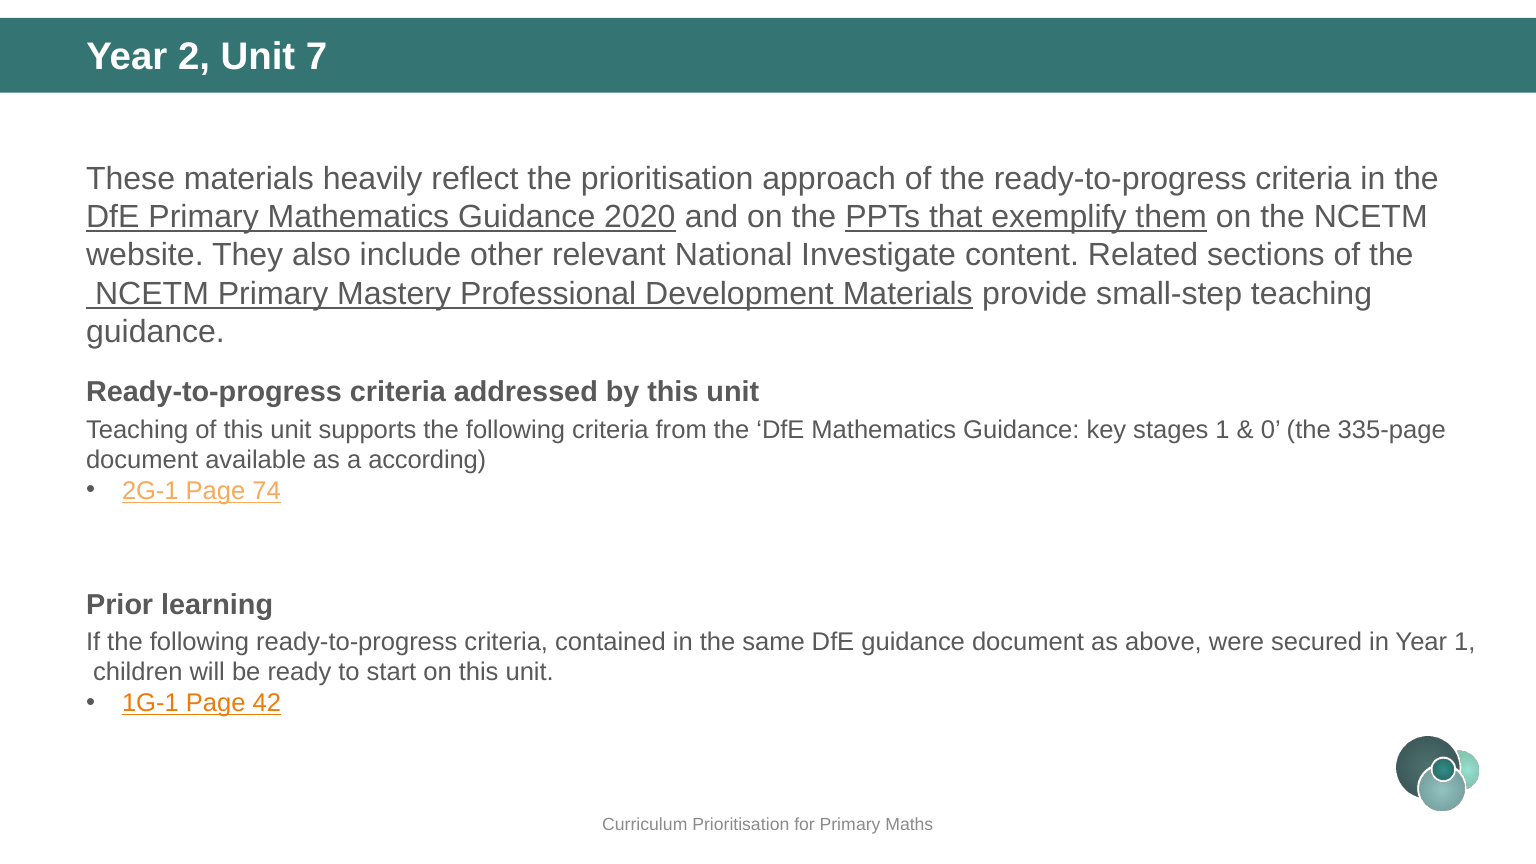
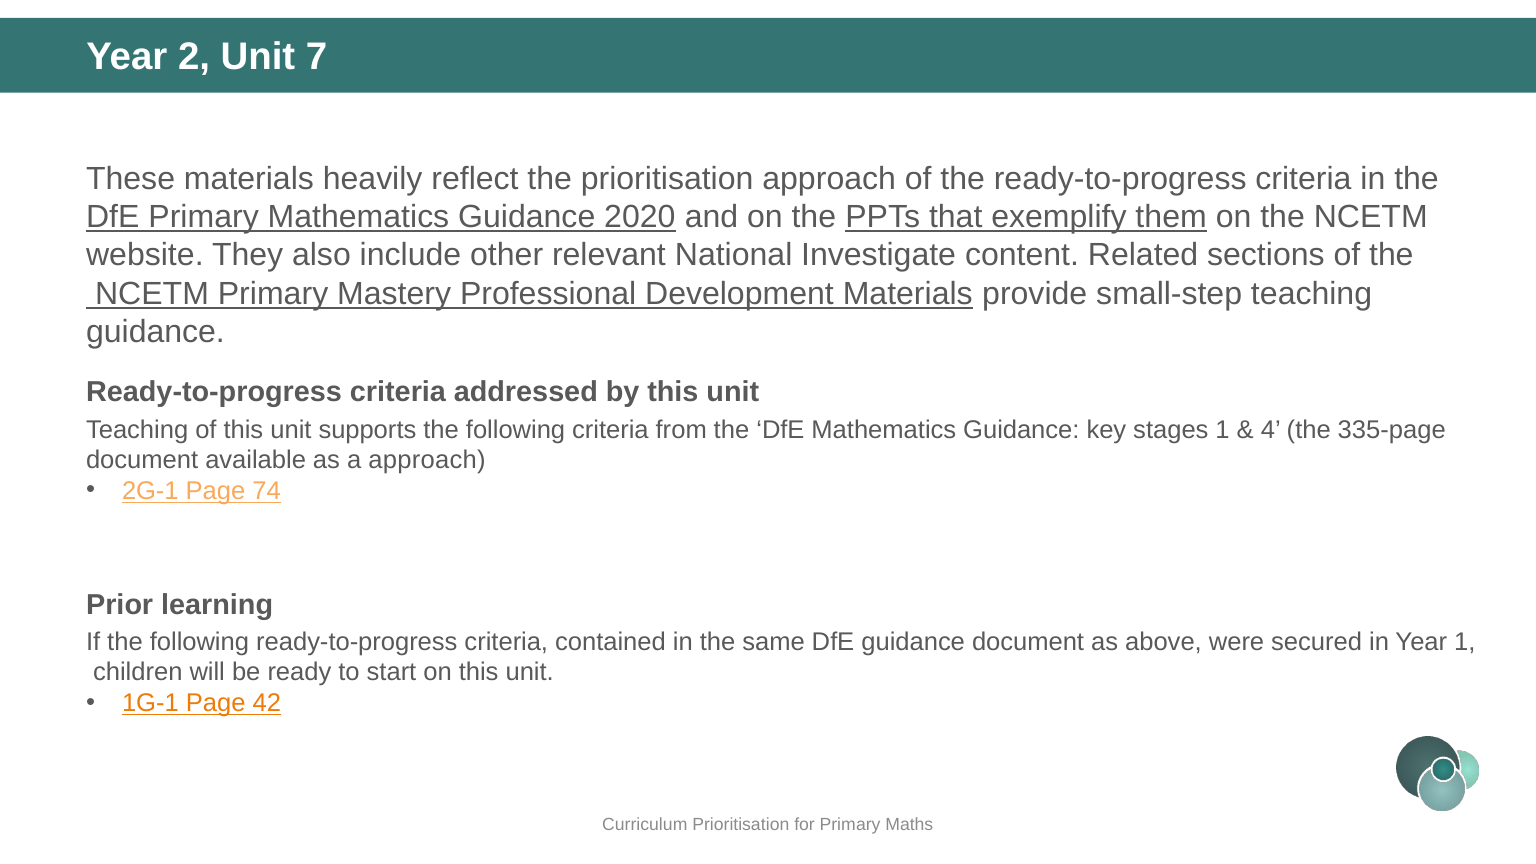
0: 0 -> 4 (1271, 430)
a according: according -> approach (427, 460)
